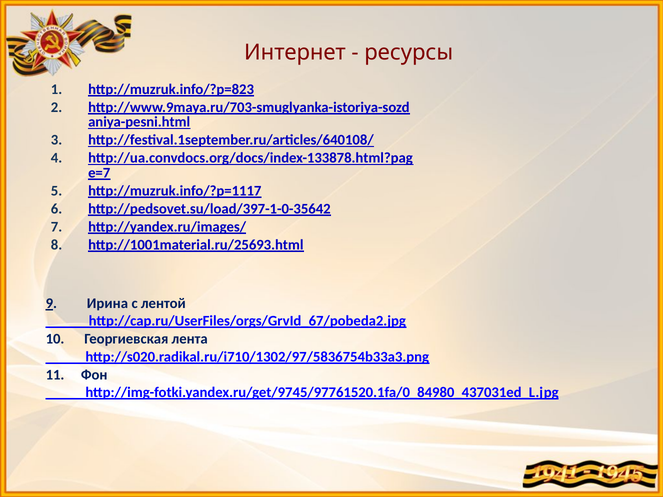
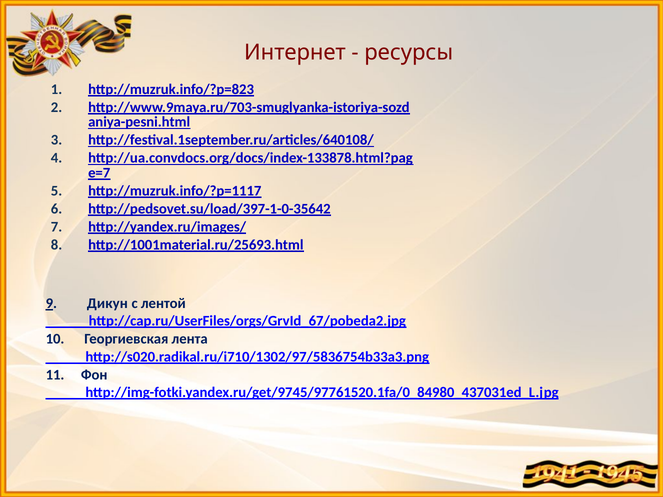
Ирина: Ирина -> Дикун (107, 304)
